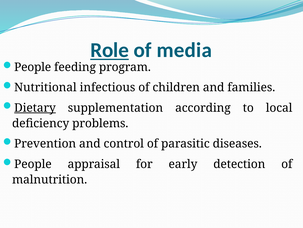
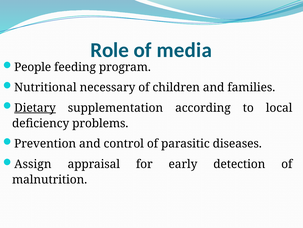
Role underline: present -> none (110, 50)
infectious: infectious -> necessary (107, 87)
People: People -> Assign (33, 164)
